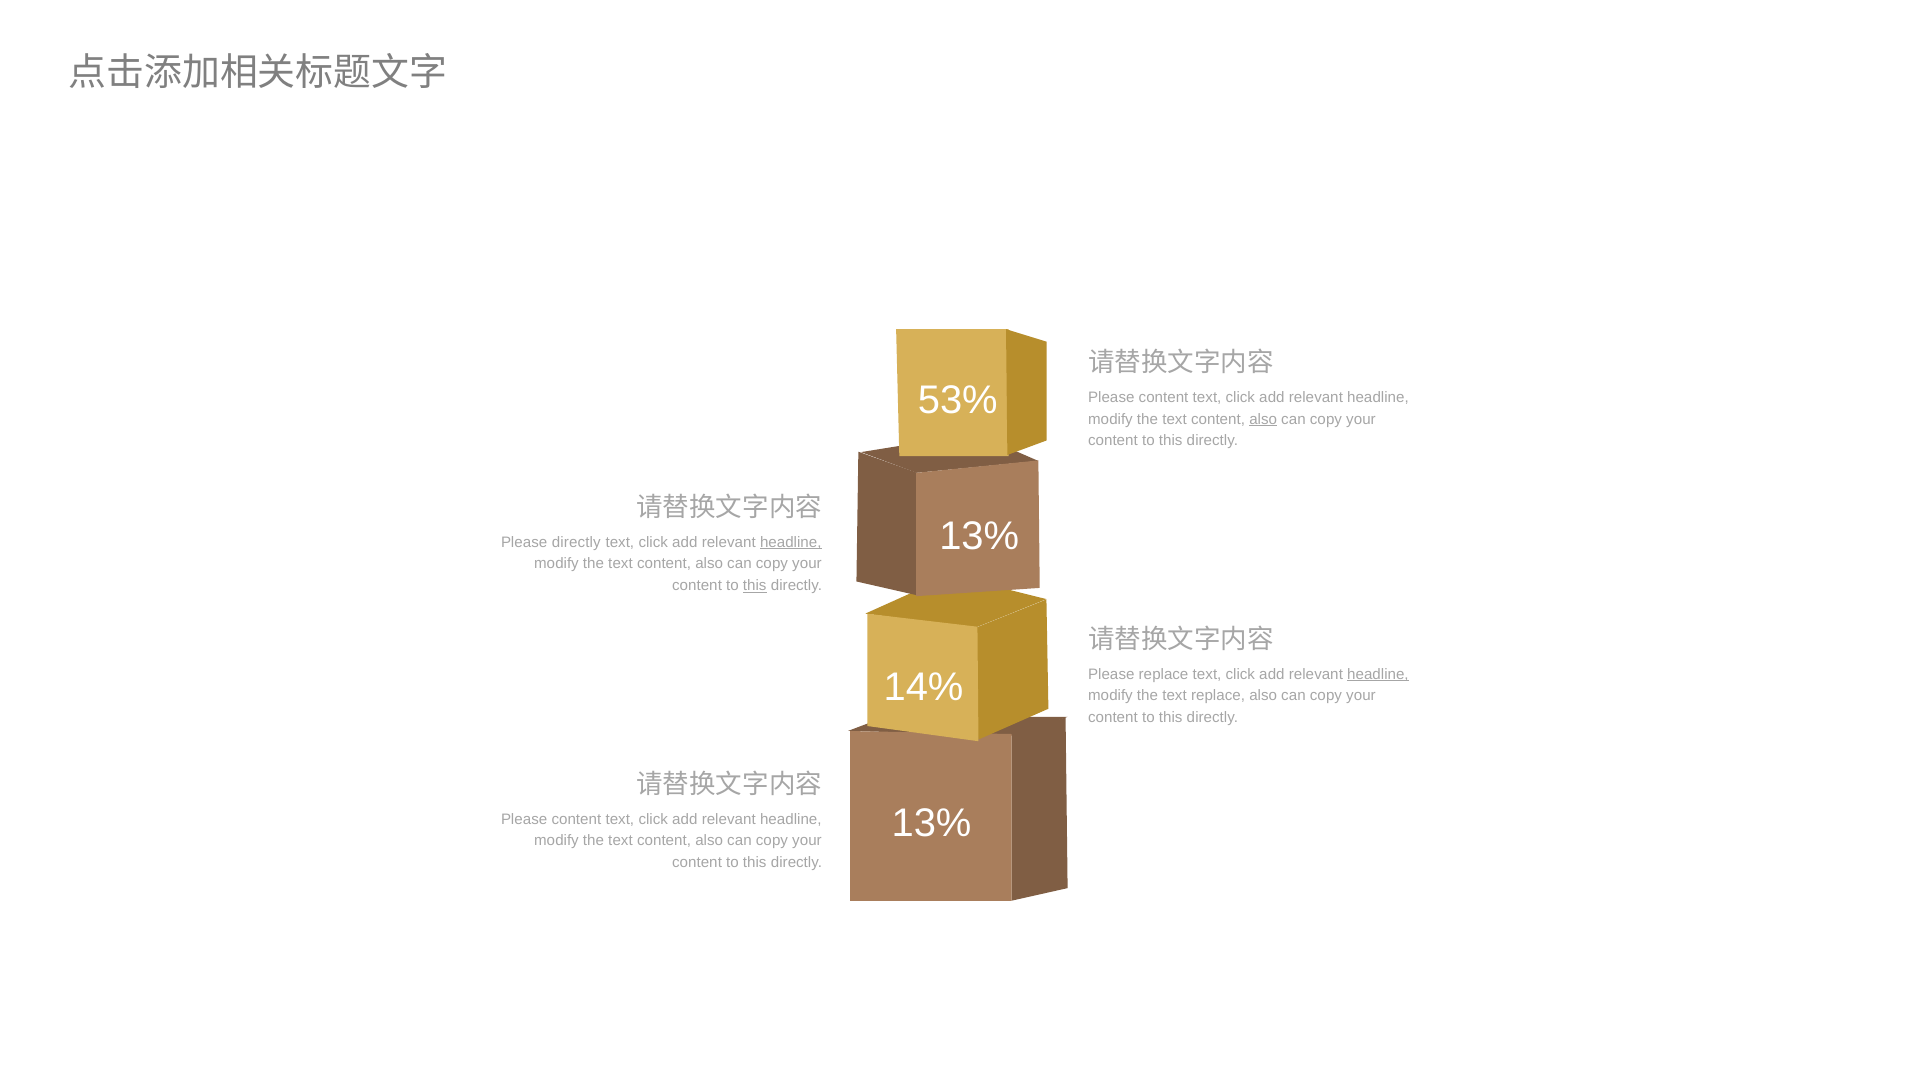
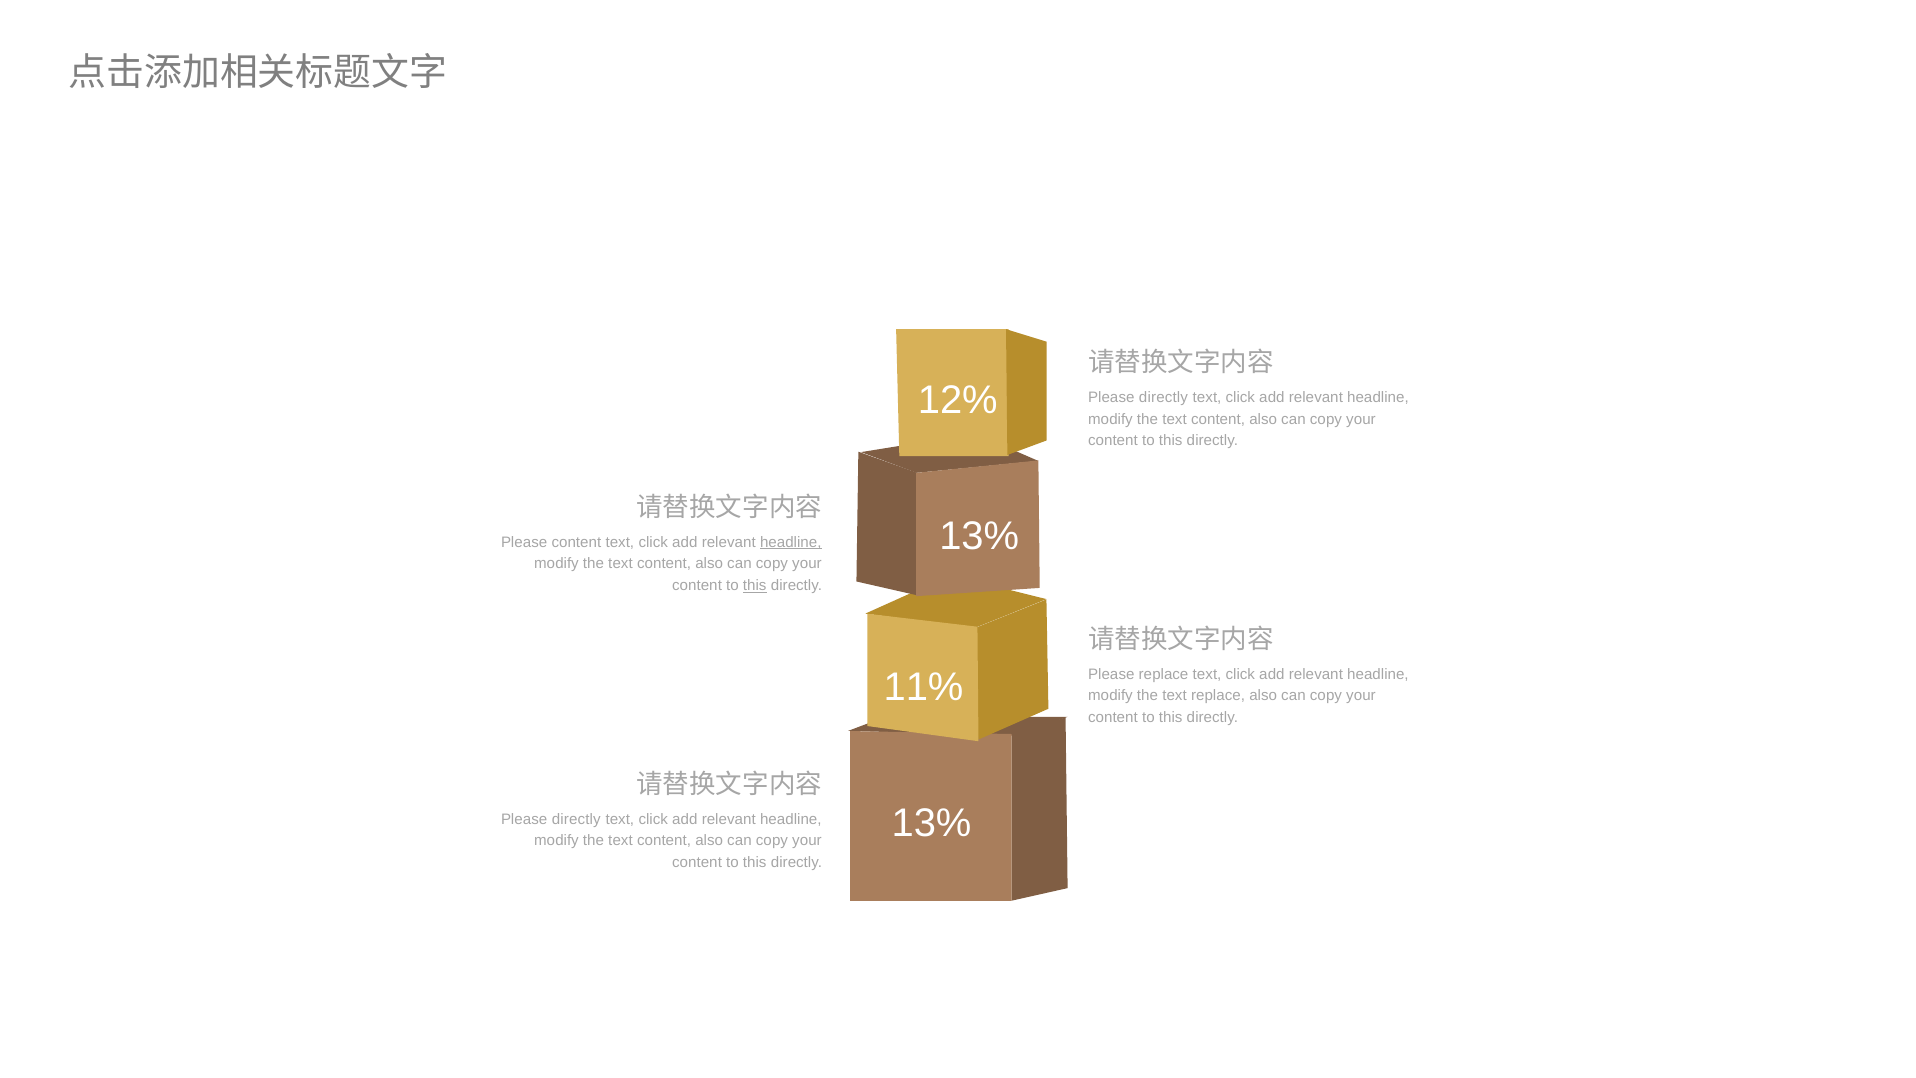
53%: 53% -> 12% (958, 400)
content: content -> directly (1163, 397)
also underline: present -> none (1263, 419)
Please directly: directly -> content (576, 542)
headline underline: present -> none (1378, 674)
14%: 14% -> 11% (924, 687)
content: content -> directly (576, 819)
